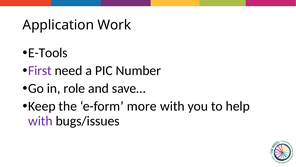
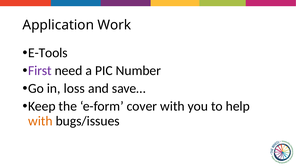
role: role -> loss (74, 88)
more: more -> cover (142, 106)
with colour: purple -> orange (40, 121)
